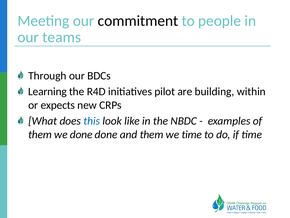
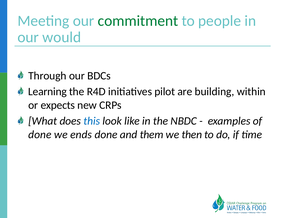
commitment colour: black -> green (138, 21)
teams: teams -> would (62, 37)
them: them -> done (40, 134)
we done: done -> ends (81, 134)
we time: time -> then (192, 134)
